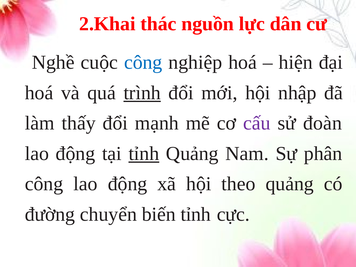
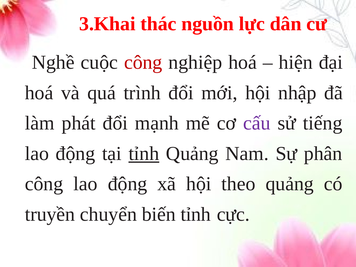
2.Khai: 2.Khai -> 3.Khai (107, 24)
công colour: blue -> red (143, 62)
trình underline: present -> none (142, 93)
thấy: thấy -> phát (79, 123)
đoàn: đoàn -> tiếng (323, 123)
đường: đường -> truyền (50, 214)
